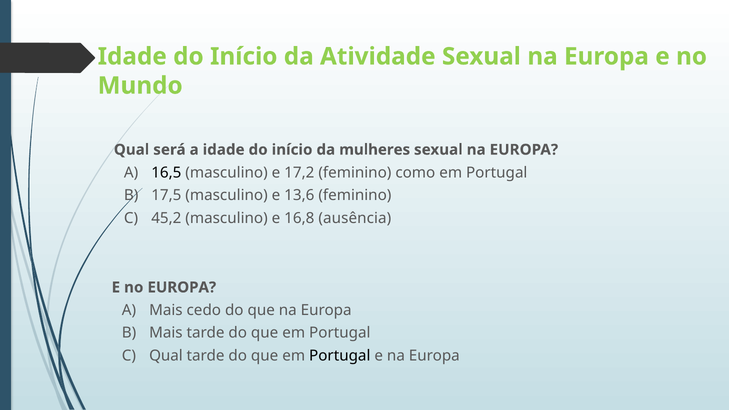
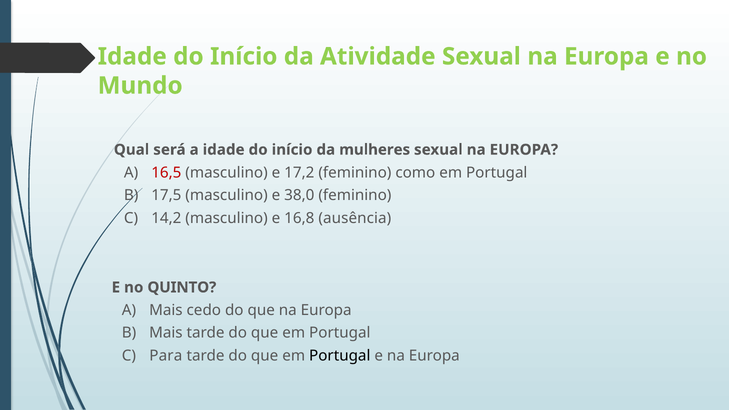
16,5 colour: black -> red (166, 173)
13,6: 13,6 -> 38,0 (299, 195)
45,2: 45,2 -> 14,2 (166, 218)
no EUROPA: EUROPA -> QUINTO (182, 287)
Qual: Qual -> Para (166, 356)
